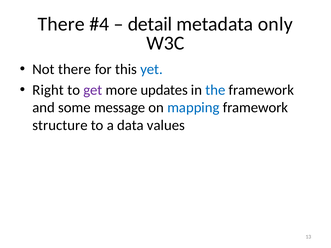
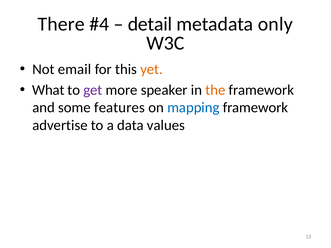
Not there: there -> email (75, 69)
yet colour: blue -> orange (152, 69)
Right: Right -> What (48, 90)
updates: updates -> speaker (164, 90)
the colour: blue -> orange (215, 90)
message: message -> features (119, 108)
structure: structure -> advertise (60, 125)
